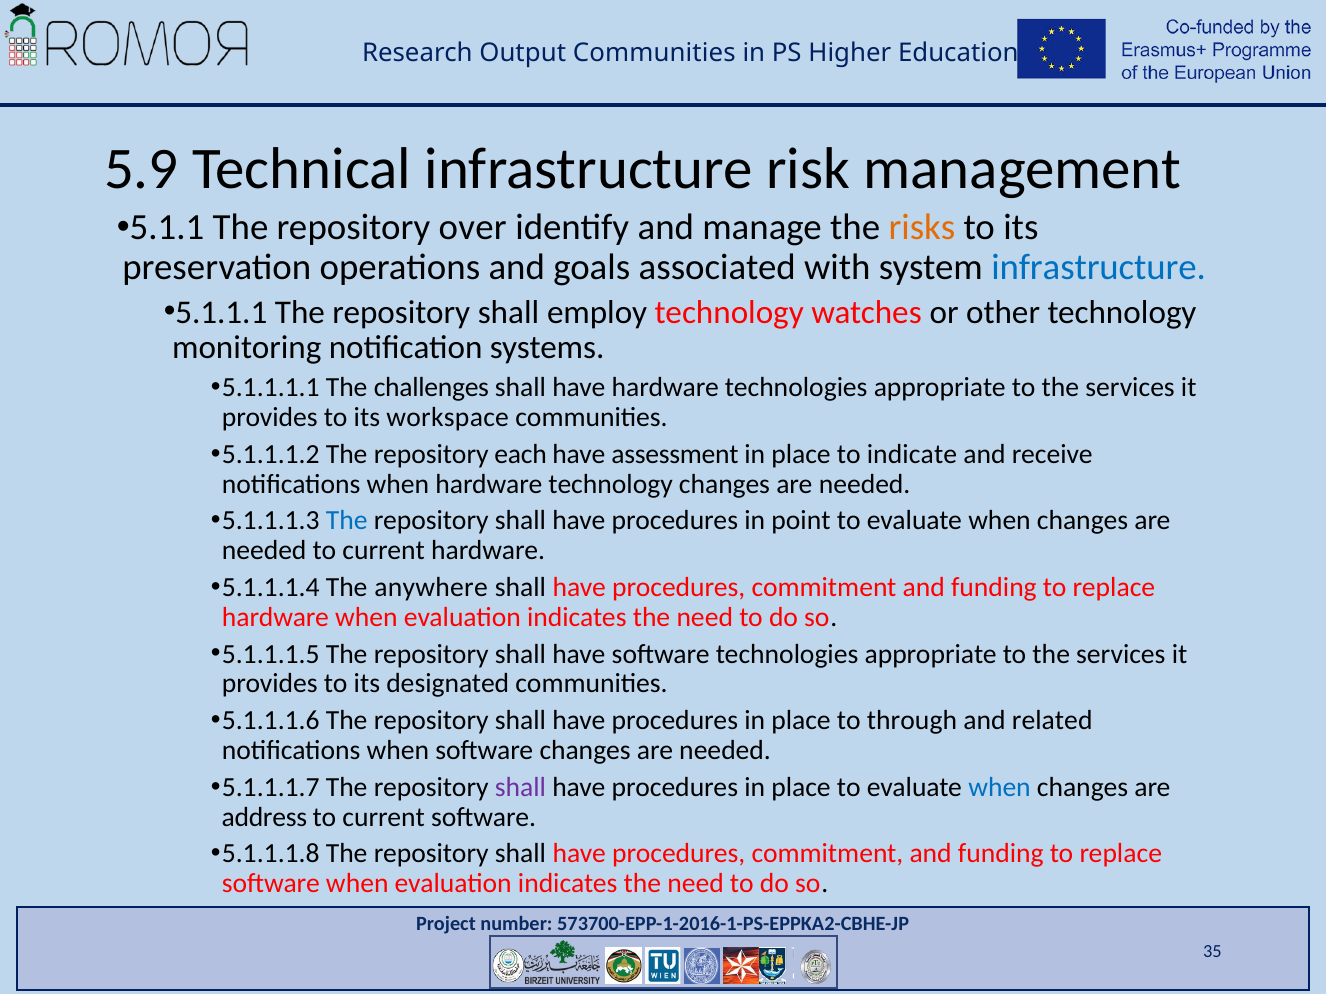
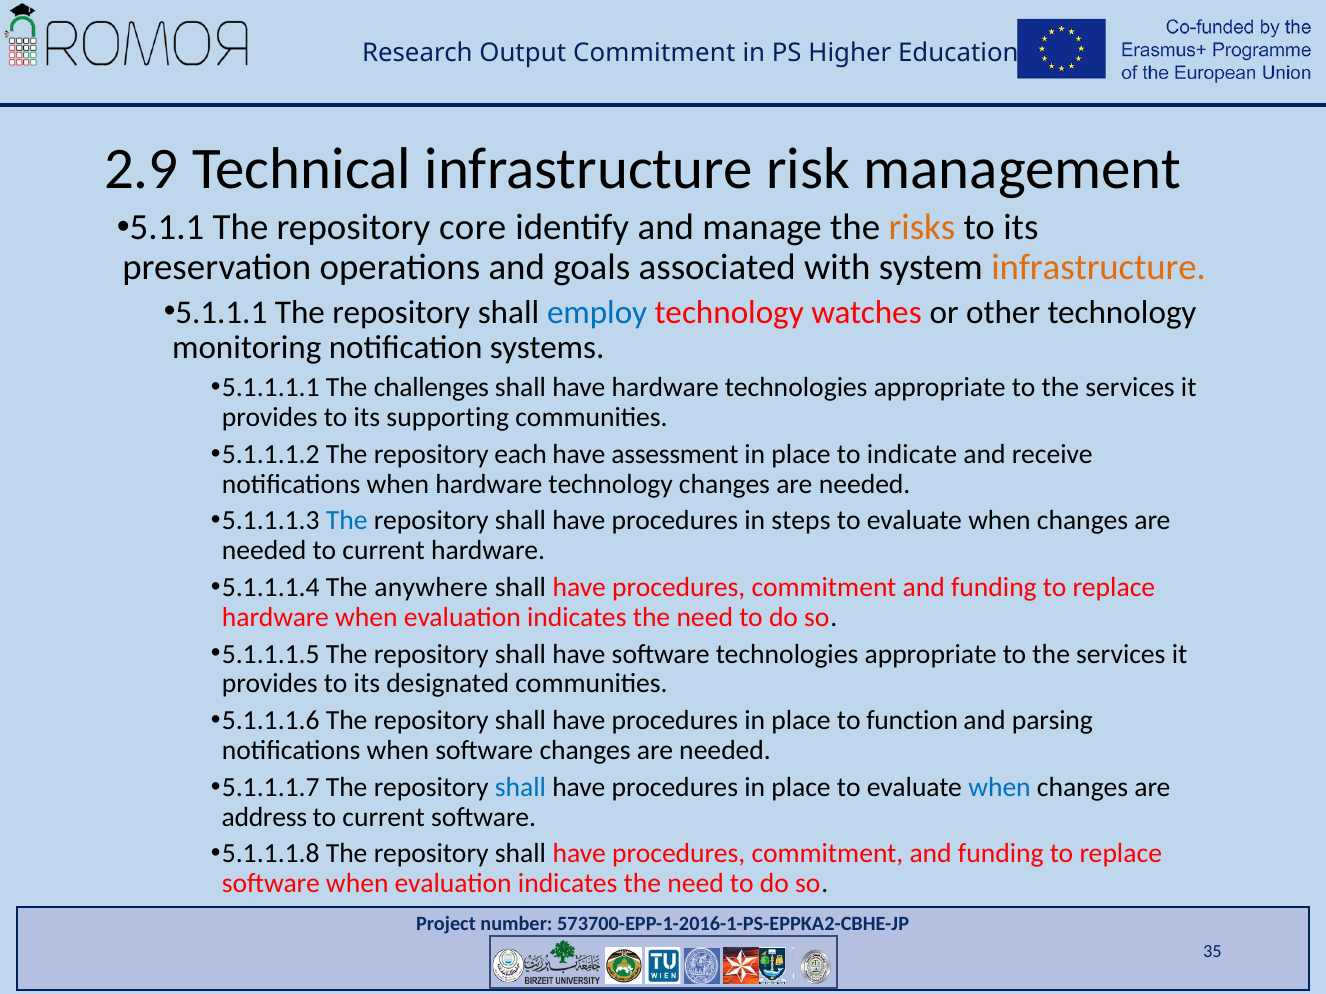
Communities: Communities -> Commitment (654, 53)
5.9: 5.9 -> 2.9 (141, 169)
over: over -> core (473, 228)
infrastructure colour: blue -> orange (1099, 268)
employ colour: black -> blue (597, 312)
workspace: workspace -> supporting (448, 418)
point: point -> steps (801, 521)
through: through -> function (912, 721)
related: related -> parsing (1052, 721)
shall colour: purple -> blue (520, 788)
